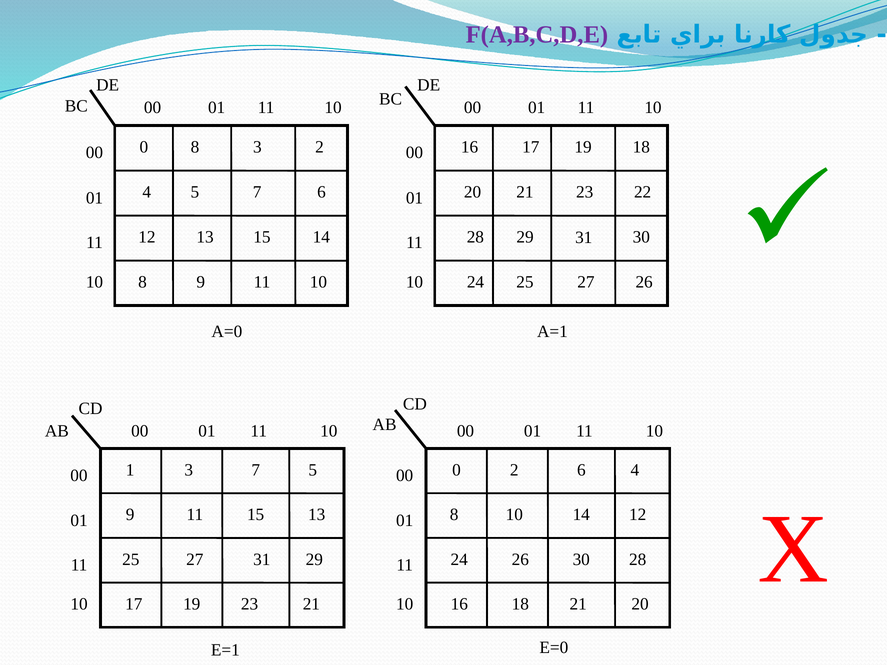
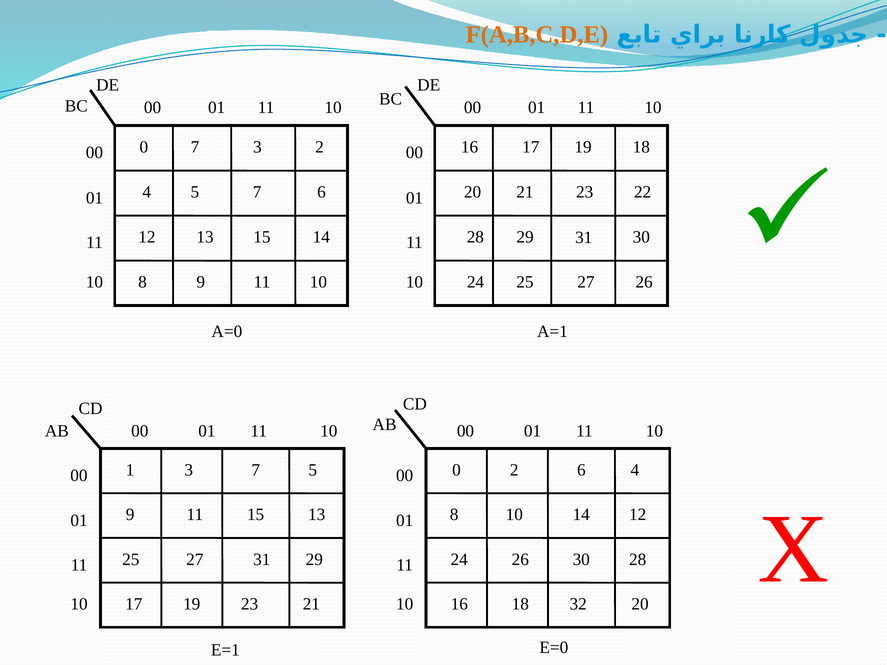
F(A,B,C,D,E colour: purple -> orange (537, 35)
0 8: 8 -> 7 (195, 147)
21 21: 21 -> 32 (578, 604)
